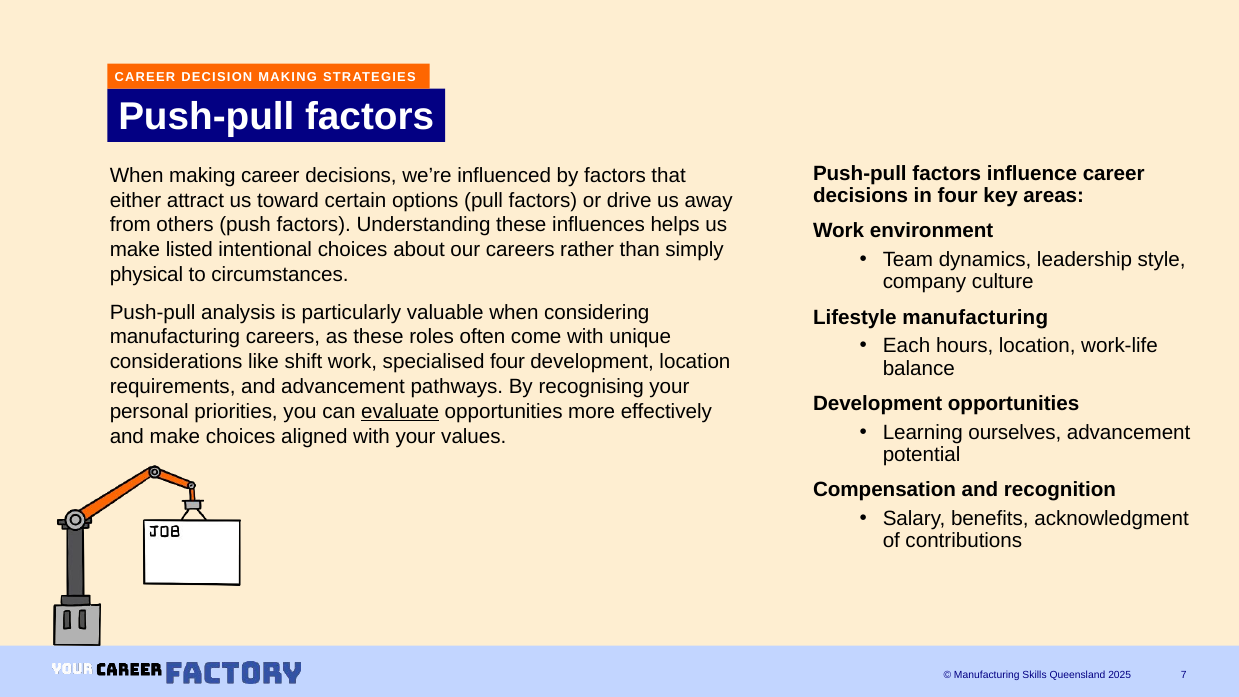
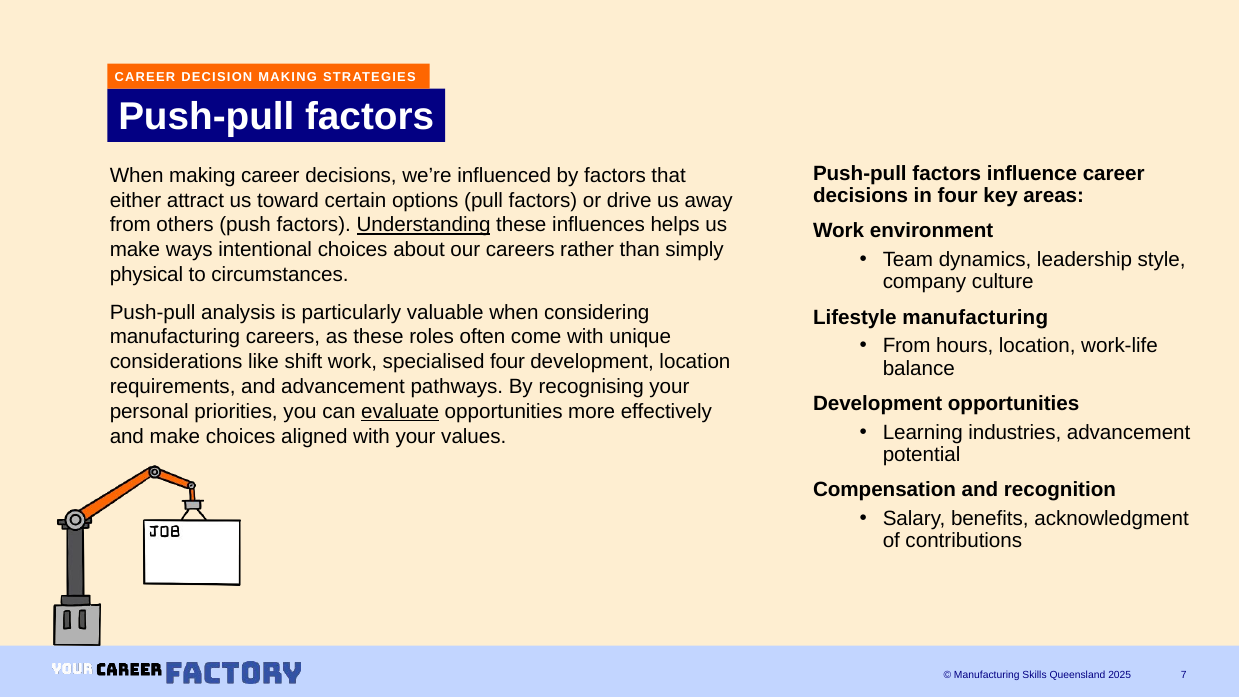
Understanding underline: none -> present (424, 225)
listed: listed -> ways (189, 250)
Each: Each -> From (907, 346)
ourselves: ourselves -> industries (1015, 432)
